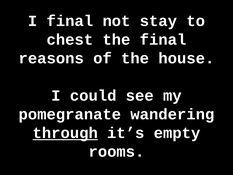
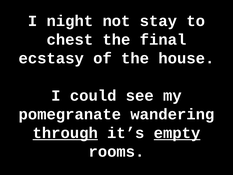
I final: final -> night (70, 21)
reasons: reasons -> ecstasy (51, 58)
empty underline: none -> present (177, 133)
